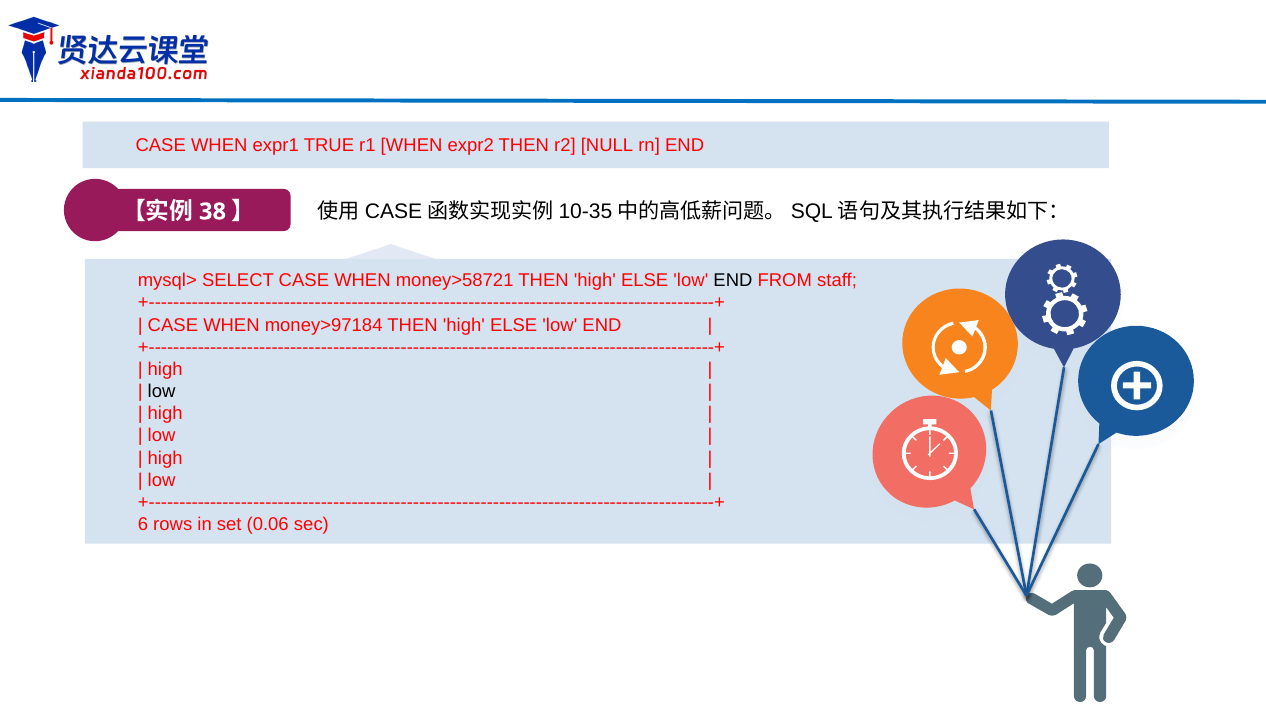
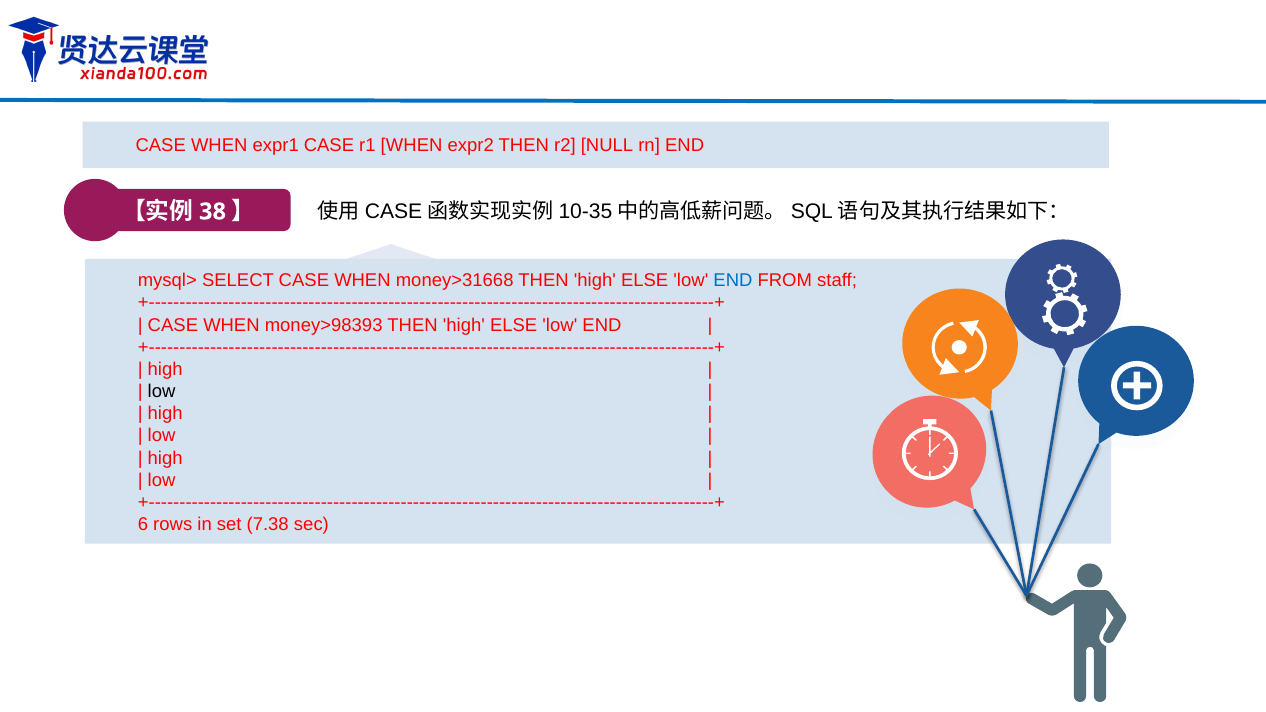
expr1 TRUE: TRUE -> CASE (329, 145)
money>58721: money>58721 -> money>31668 (455, 281)
END colour: black -> blue (733, 281)
money>97184: money>97184 -> money>98393 (324, 325)
0.06: 0.06 -> 7.38 (268, 525)
